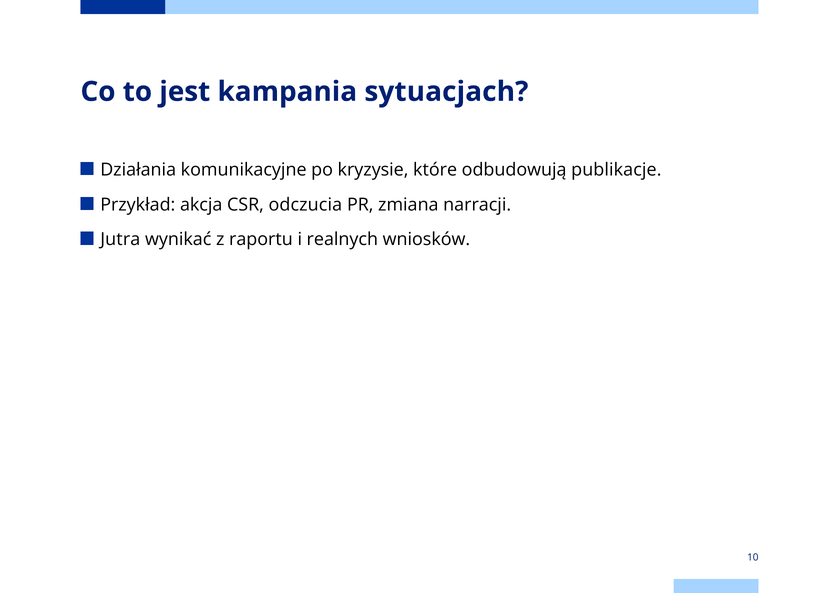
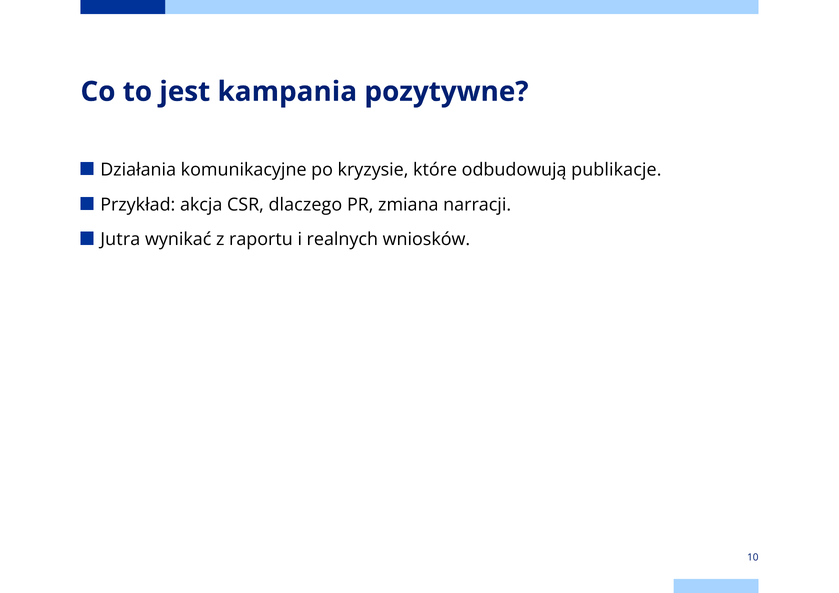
sytuacjach: sytuacjach -> pozytywne (447, 92)
odczucia: odczucia -> dlaczego (305, 205)
